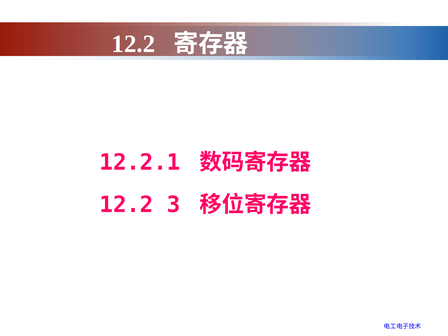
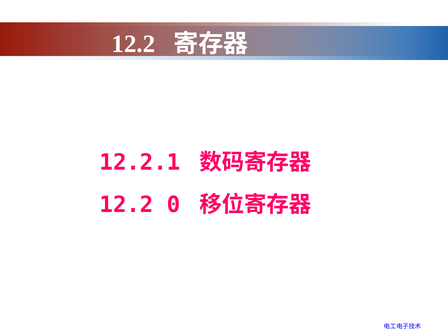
3: 3 -> 0 (174, 205)
